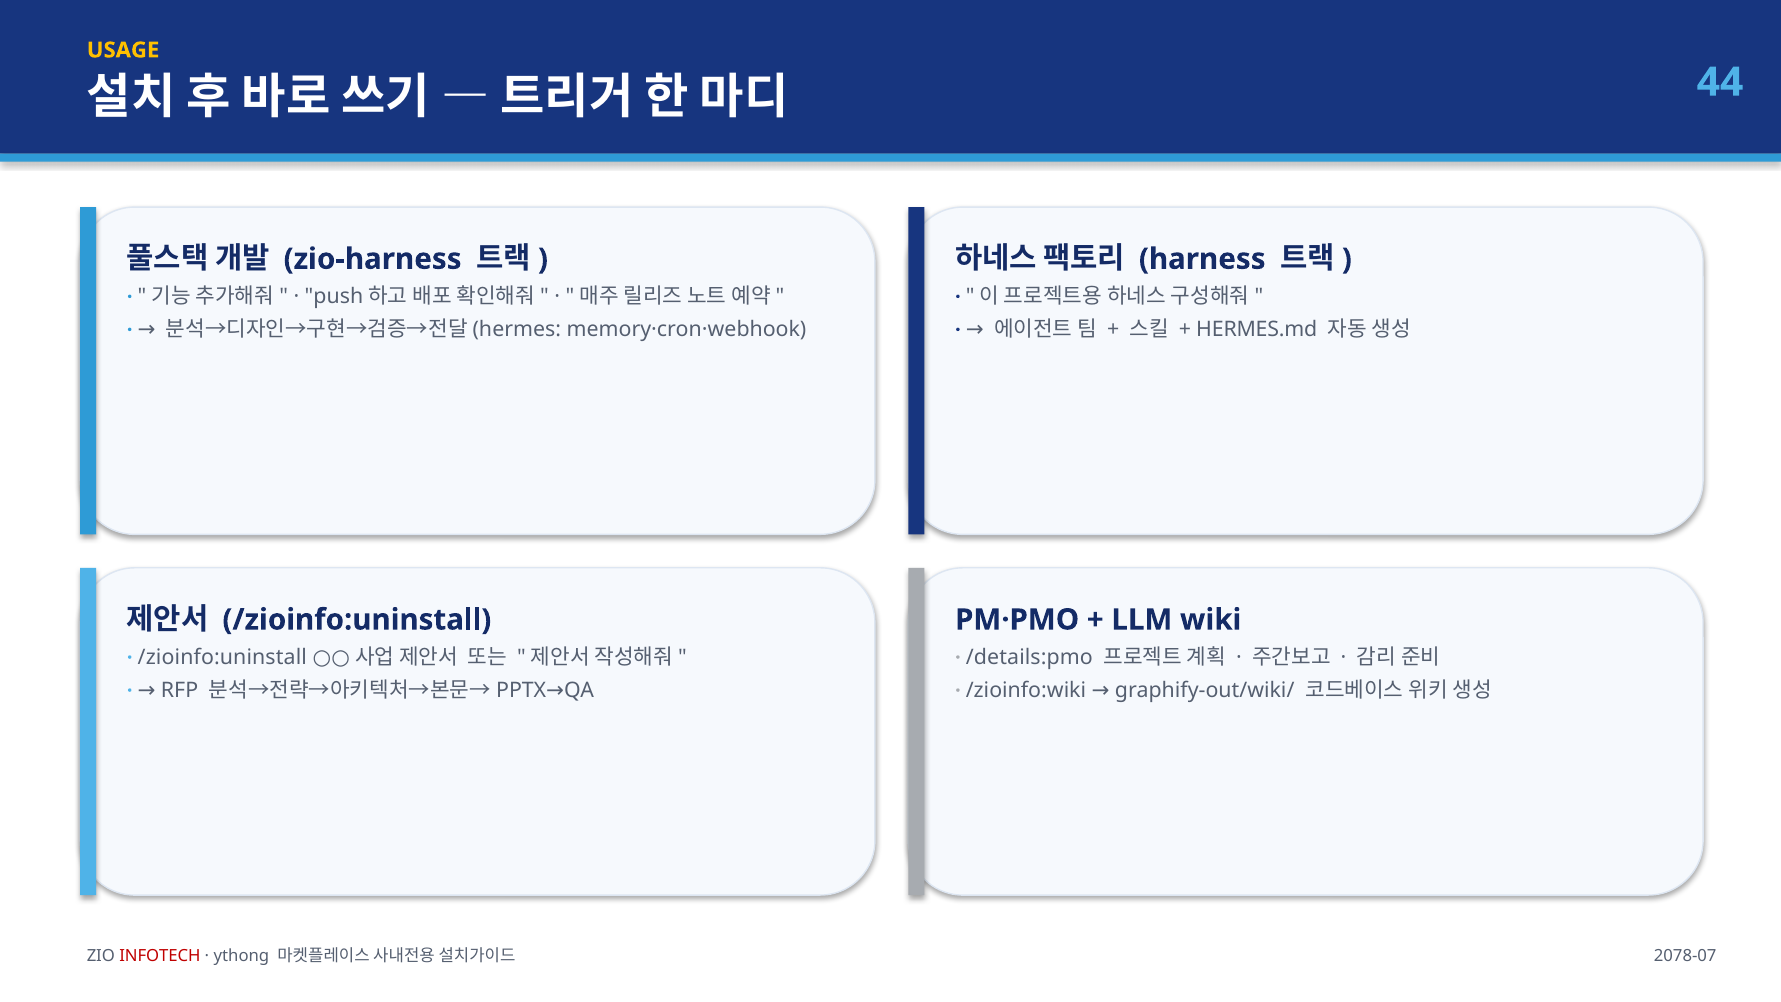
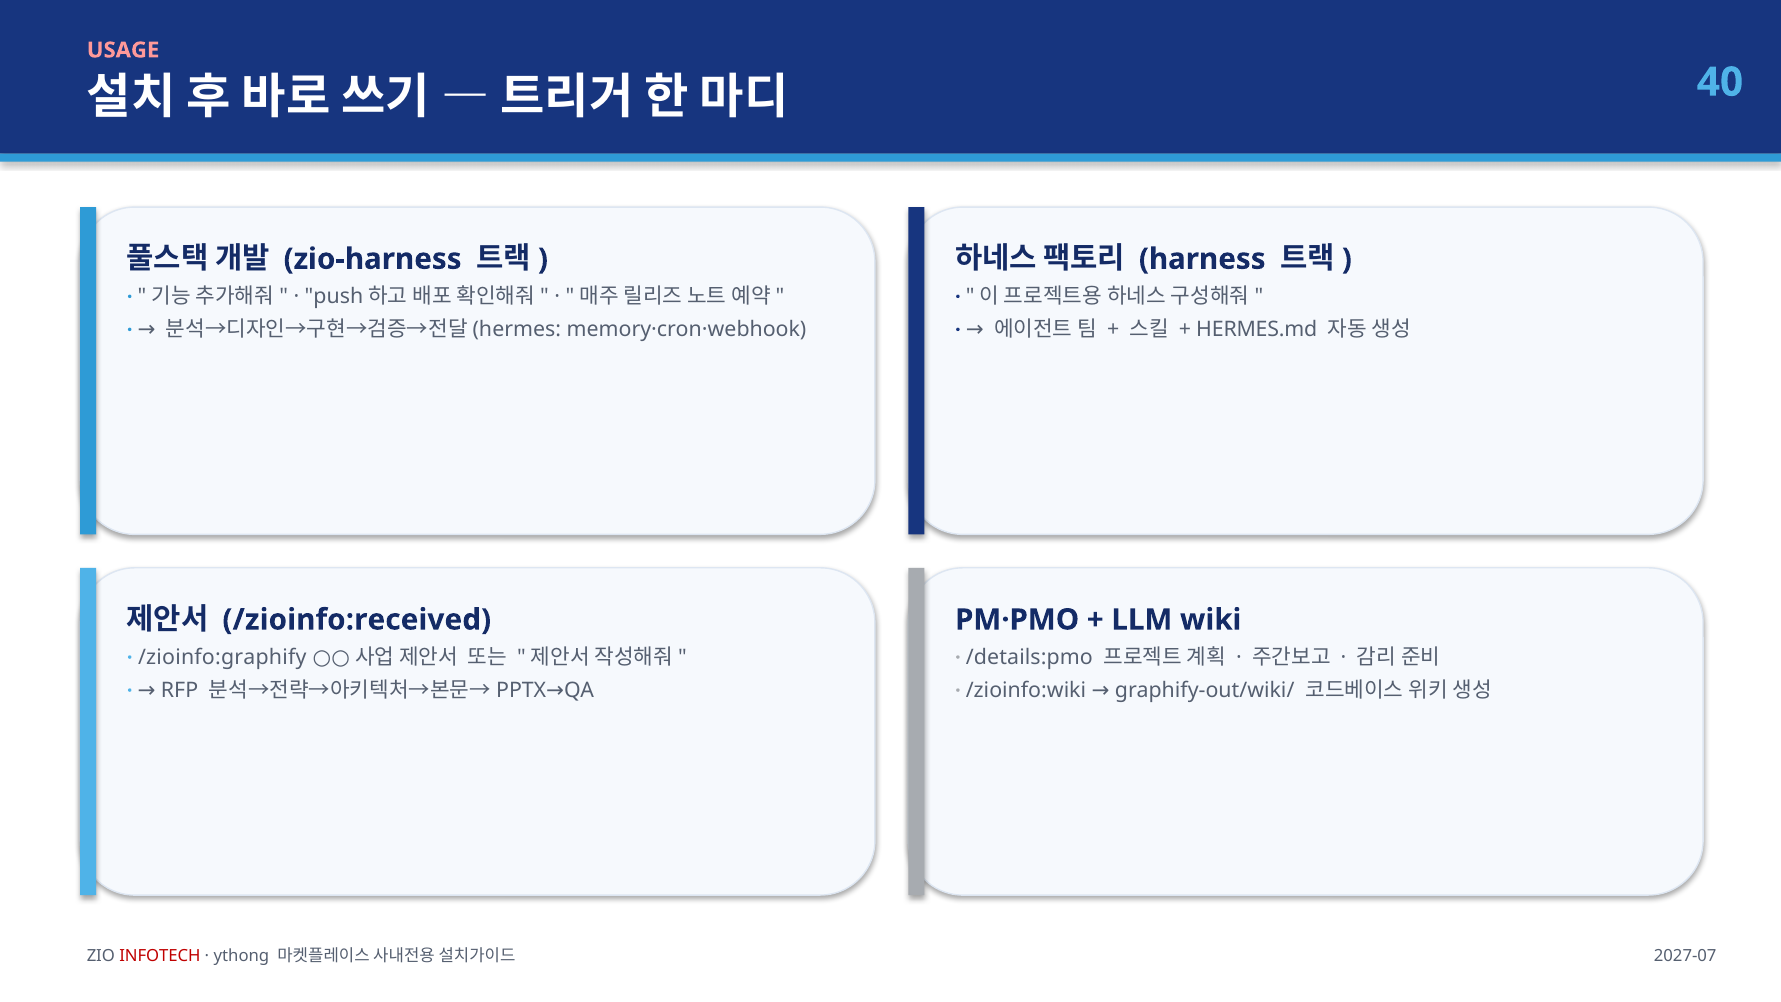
USAGE colour: yellow -> pink (123, 50)
44: 44 -> 40 (1720, 82)
/zioinfo:uninstall: /zioinfo:uninstall -> /zioinfo:received (357, 620)
/zioinfo:uninstall: /zioinfo:uninstall -> /zioinfo:graphify (222, 657)
2078-07: 2078-07 -> 2027-07 (1685, 956)
